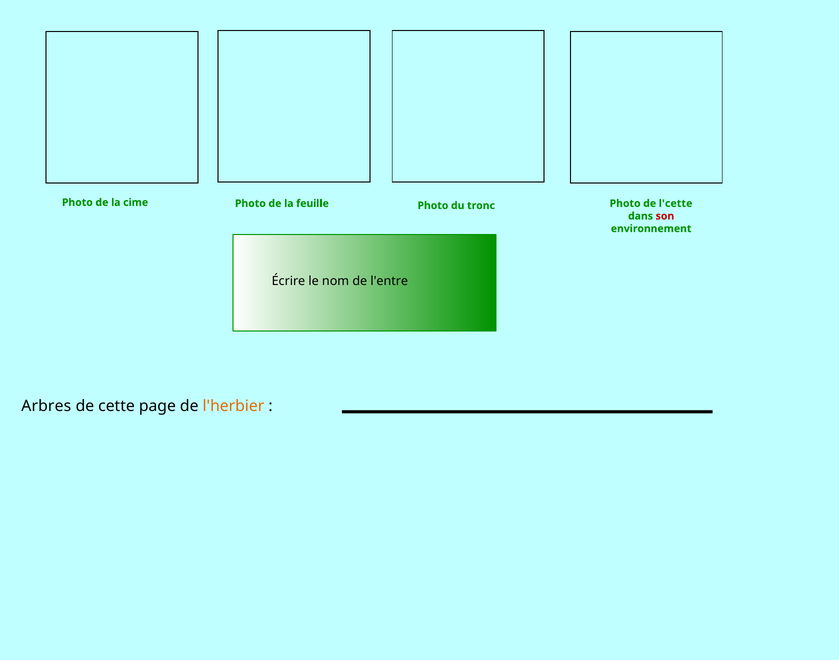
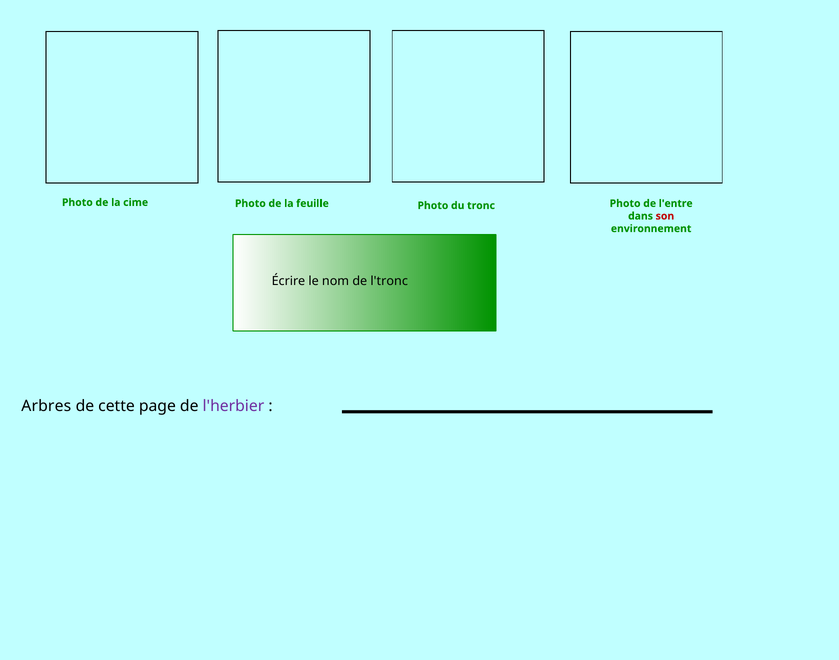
l'cette: l'cette -> l'entre (676, 204)
l'entre: l'entre -> l'tronc (389, 282)
l'herbier colour: orange -> purple (233, 406)
